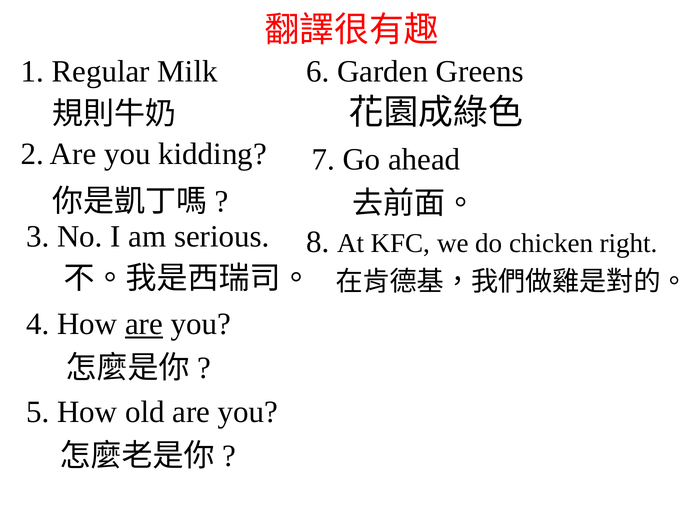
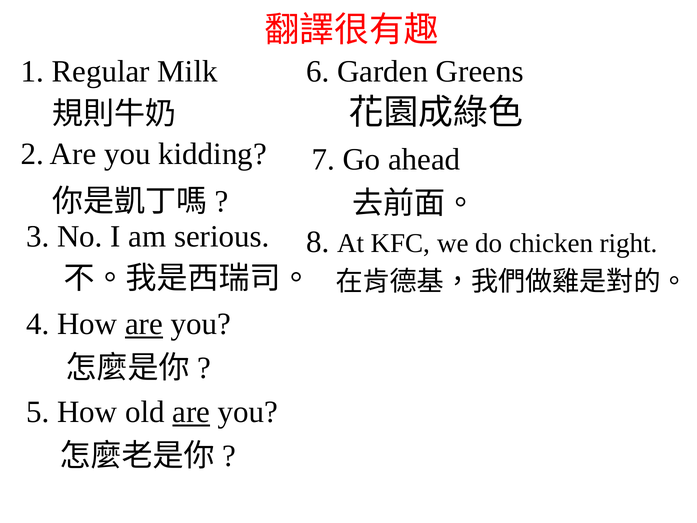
are underline: none -> present (191, 412)
